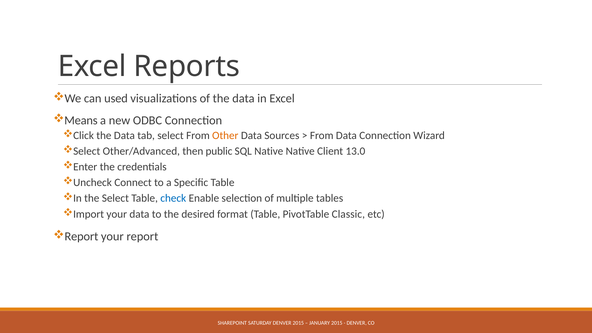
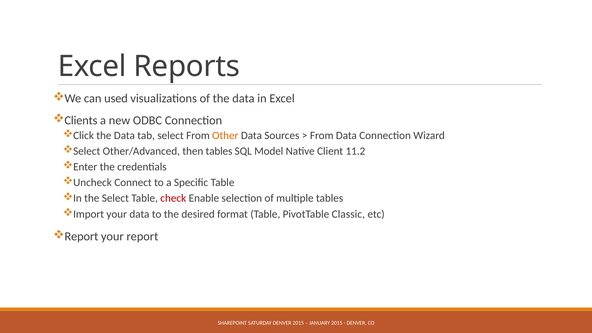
Means: Means -> Clients (81, 120)
then public: public -> tables (219, 151)
SQL Native: Native -> Model (269, 151)
13.0: 13.0 -> 11.2 (355, 151)
check colour: blue -> red (173, 198)
